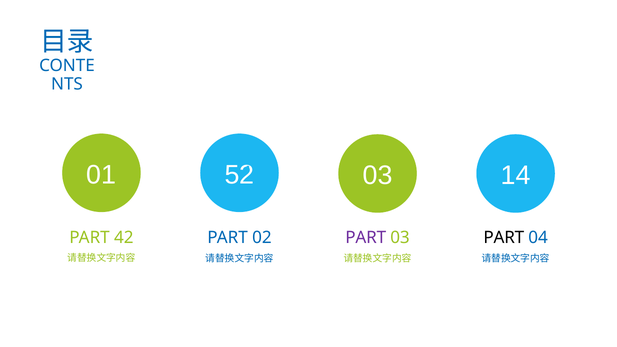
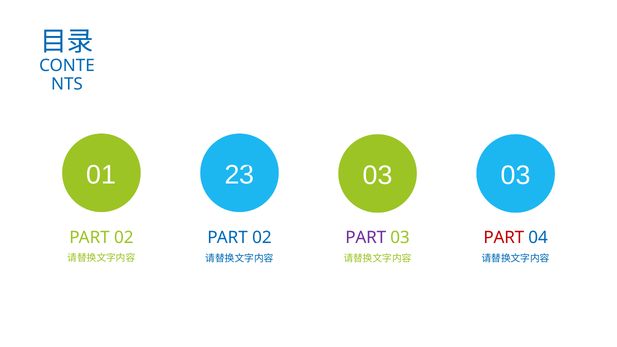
52: 52 -> 23 (239, 175)
03 14: 14 -> 03 (516, 175)
42: 42 -> 02 (124, 238)
PART colour: black -> red (504, 238)
